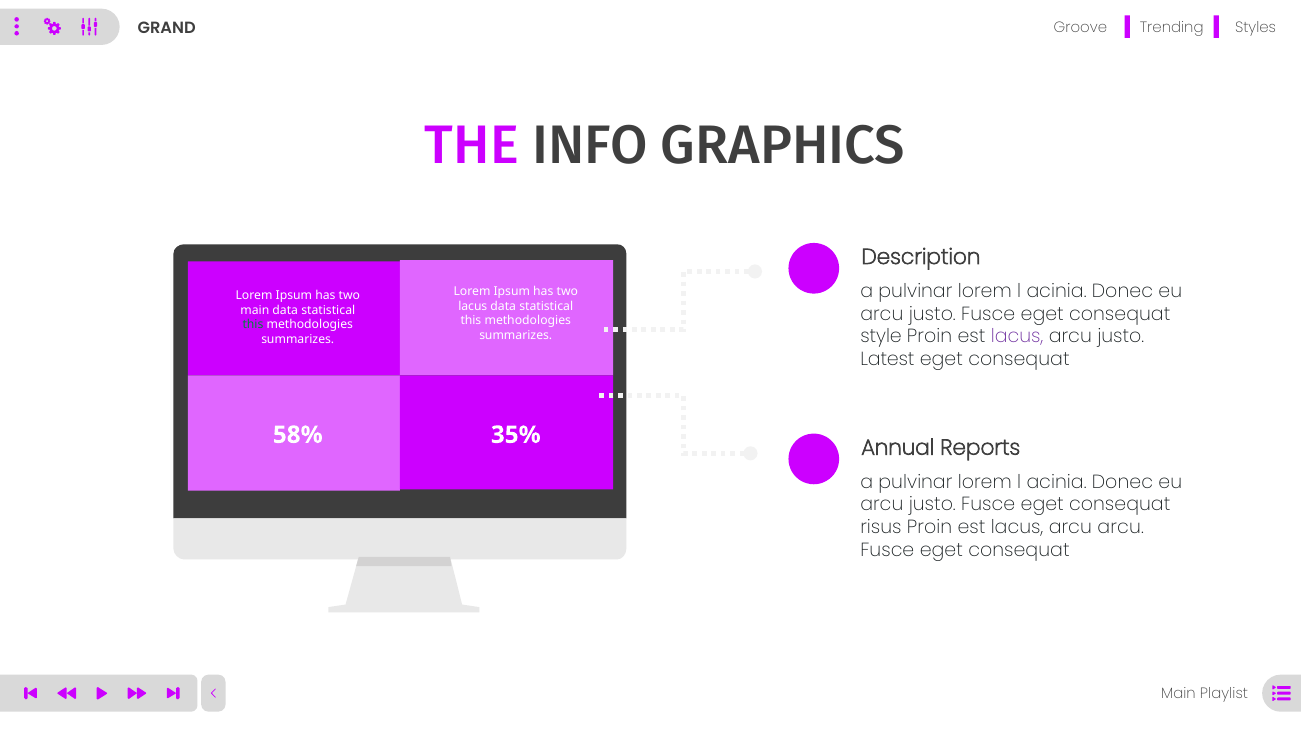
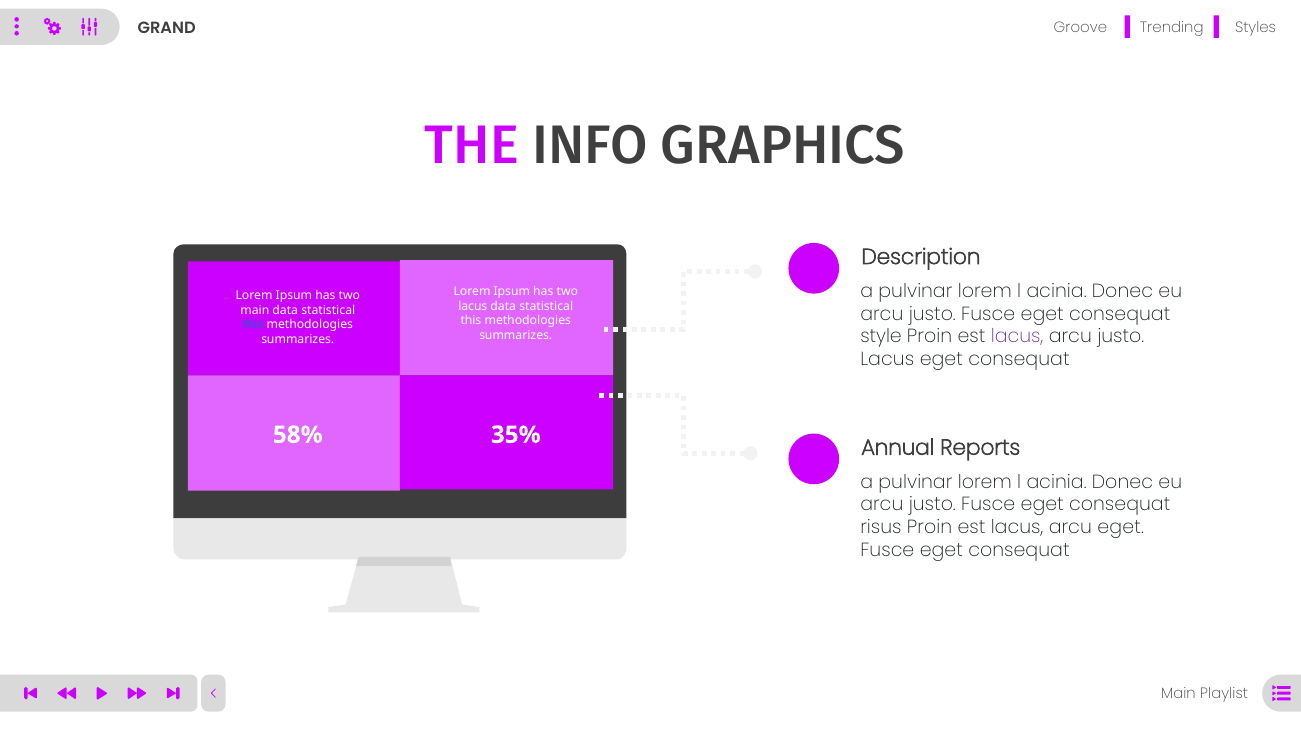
this colour: green -> blue (253, 325)
Latest: Latest -> Lacus (887, 359)
arcu arcu: arcu -> eget (1121, 527)
